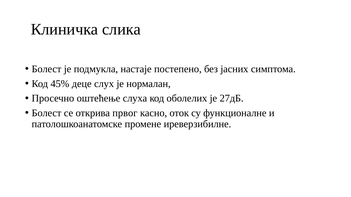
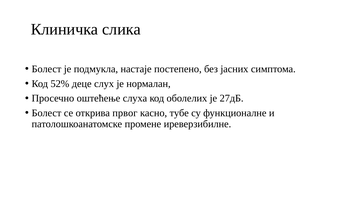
45%: 45% -> 52% (60, 84)
оток: оток -> тубе (179, 113)
